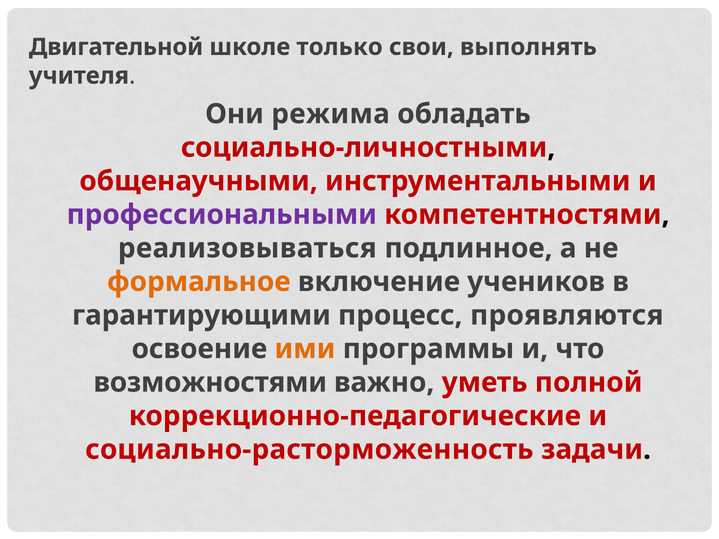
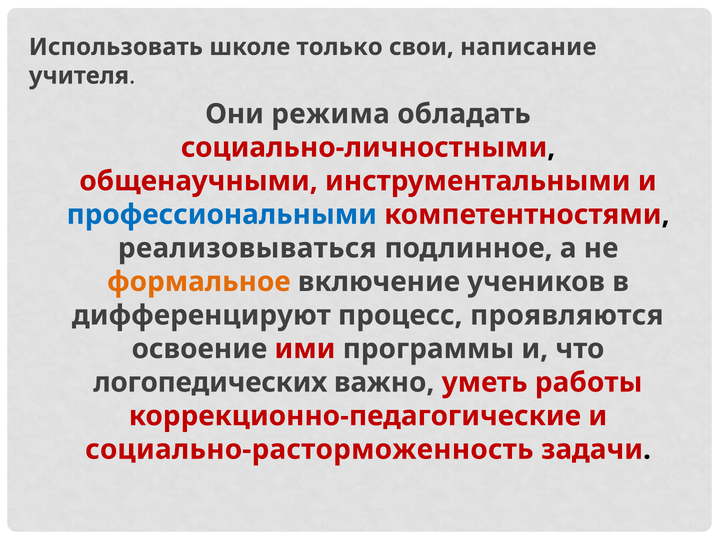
Двигательной: Двигательной -> Использовать (116, 47)
выполнять: выполнять -> написание (528, 47)
профессиональными colour: purple -> blue (222, 215)
гарантирующими: гарантирующими -> дифференцируют (201, 315)
ими colour: orange -> red (305, 349)
возможностями: возможностями -> логопедических (210, 383)
полной: полной -> работы (589, 383)
